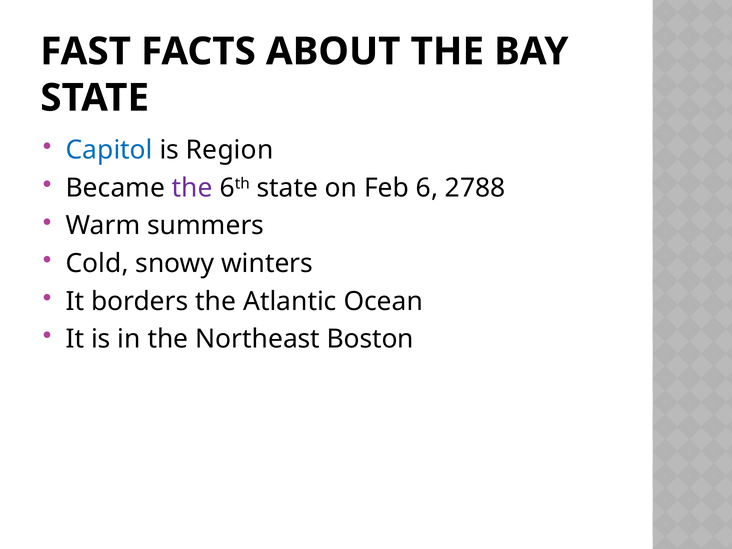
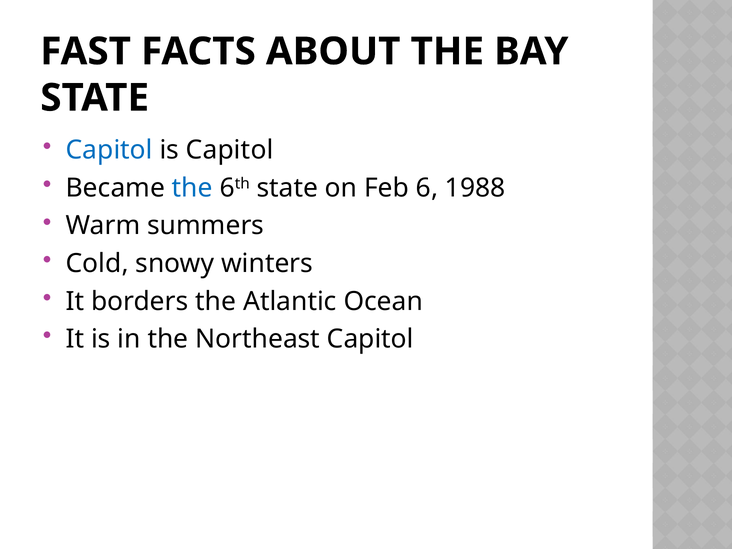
is Region: Region -> Capitol (230, 150)
the colour: purple -> blue (192, 188)
2788: 2788 -> 1988 (475, 188)
Northeast Boston: Boston -> Capitol (370, 339)
